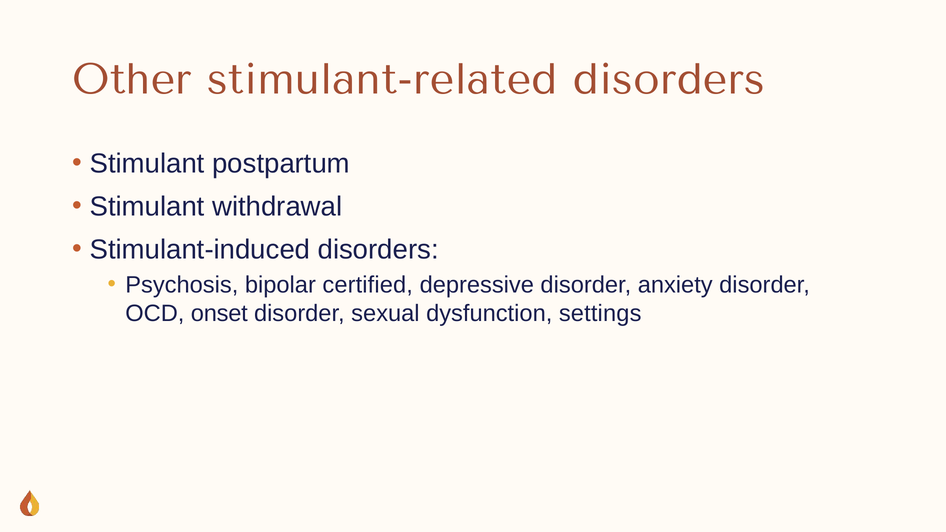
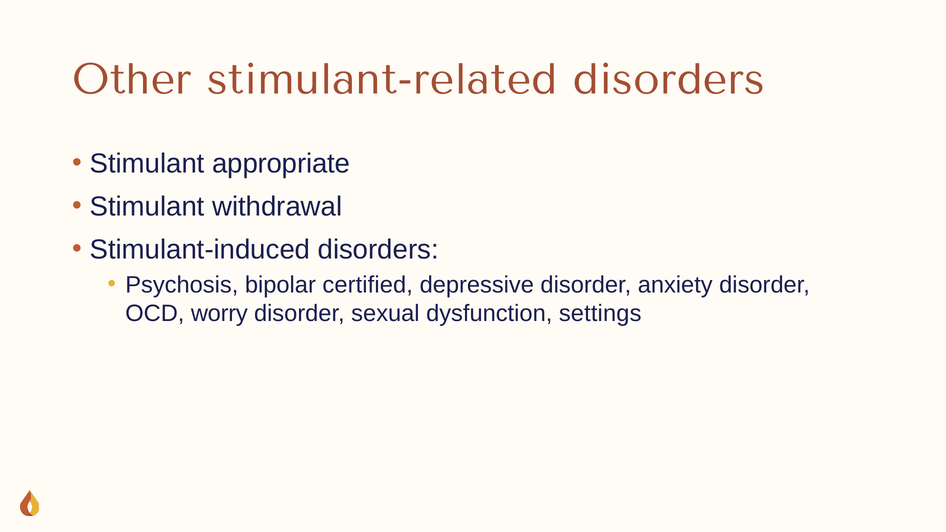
postpartum: postpartum -> appropriate (281, 164)
onset: onset -> worry (219, 313)
